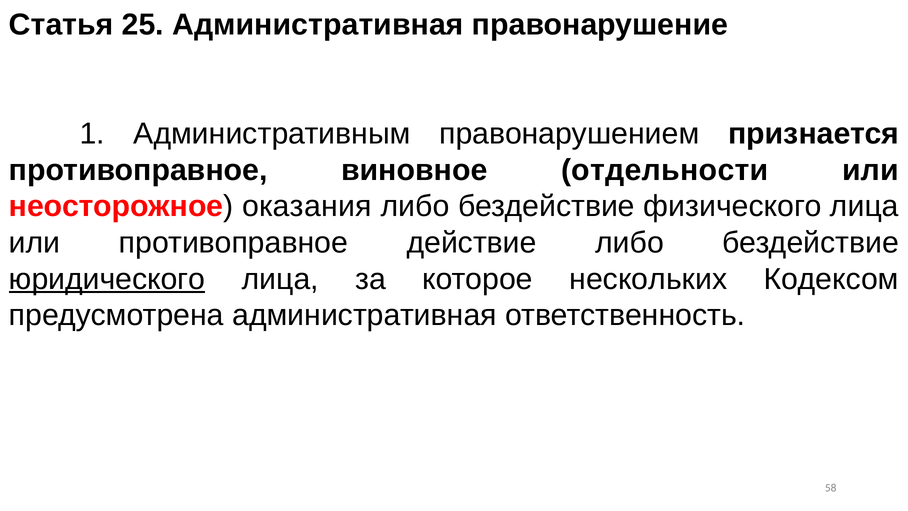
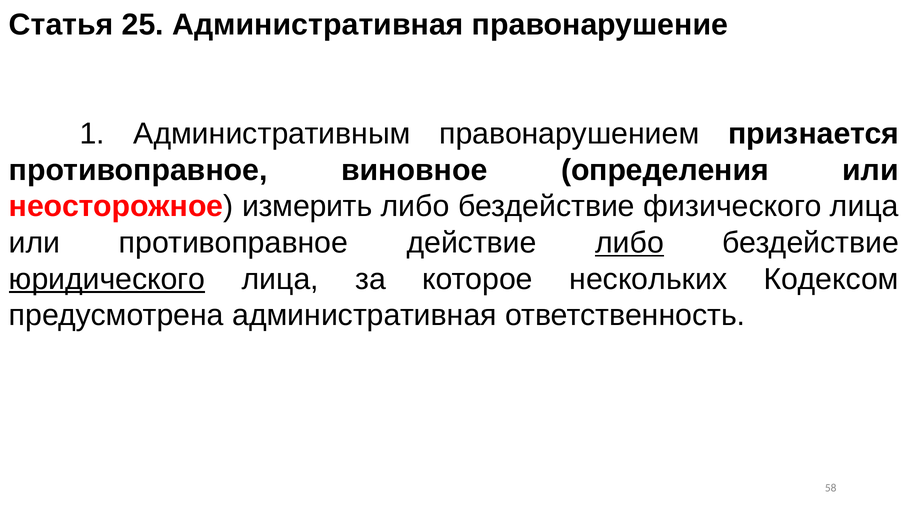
отдельности: отдельности -> определения (665, 170)
оказания: оказания -> измерить (307, 206)
либо underline: none -> present (630, 243)
